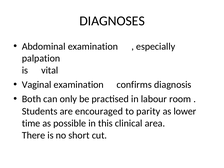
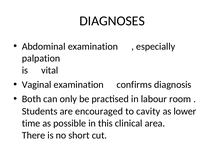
parity: parity -> cavity (148, 111)
